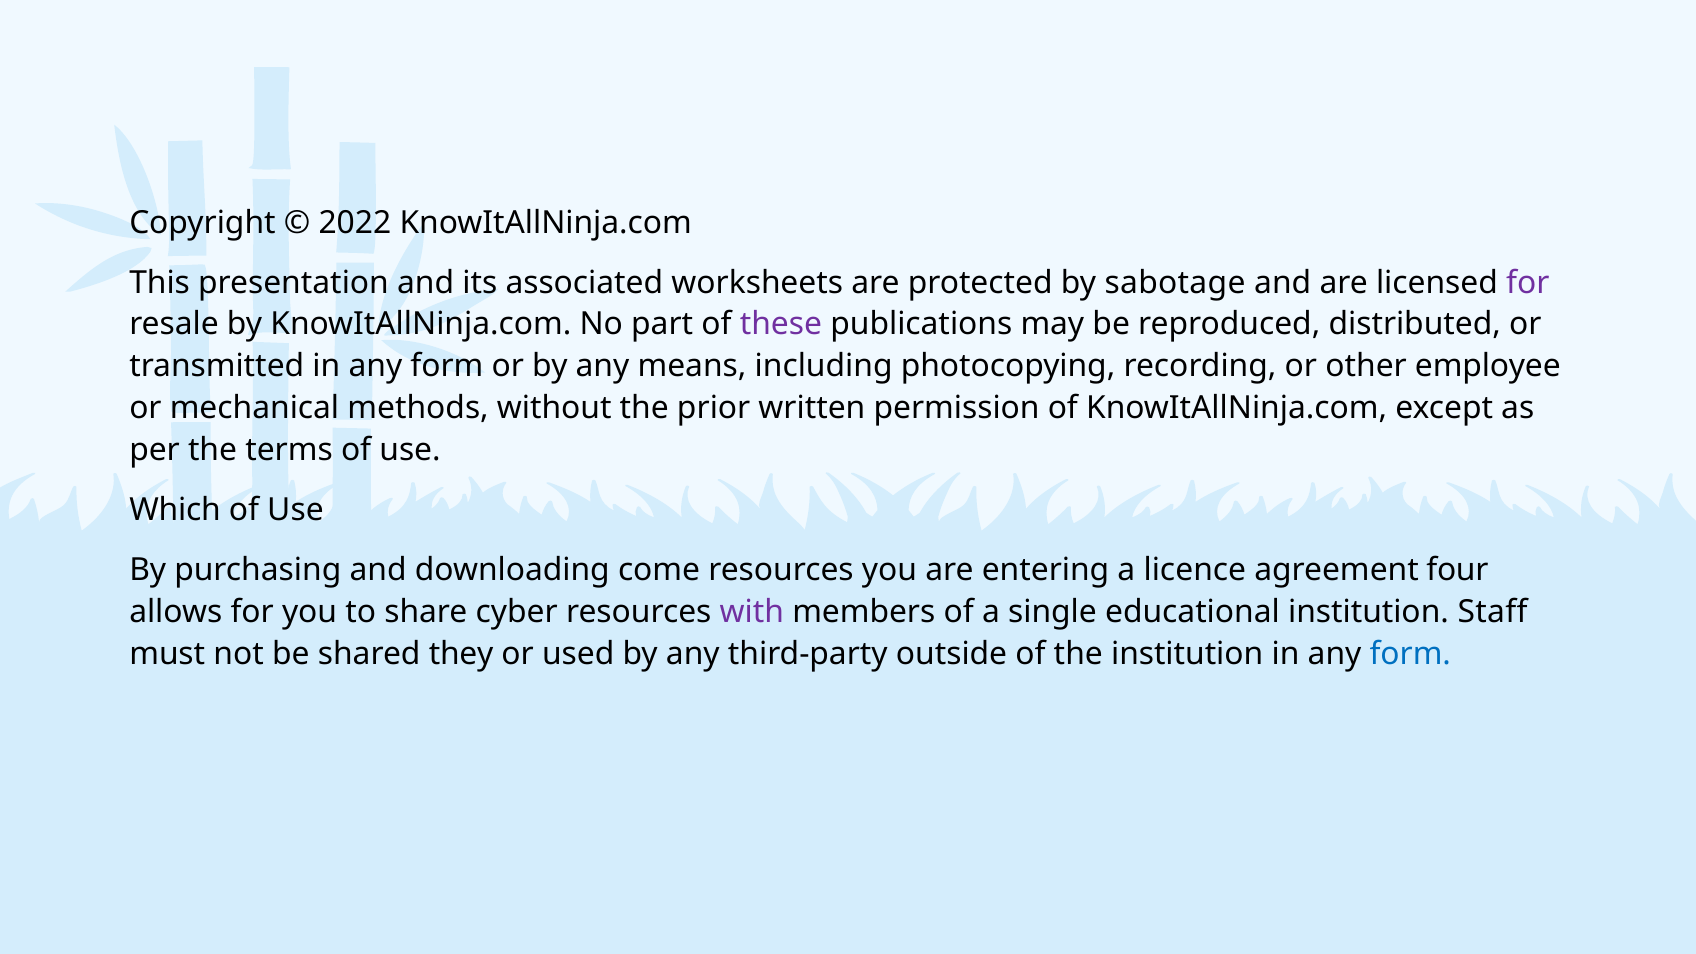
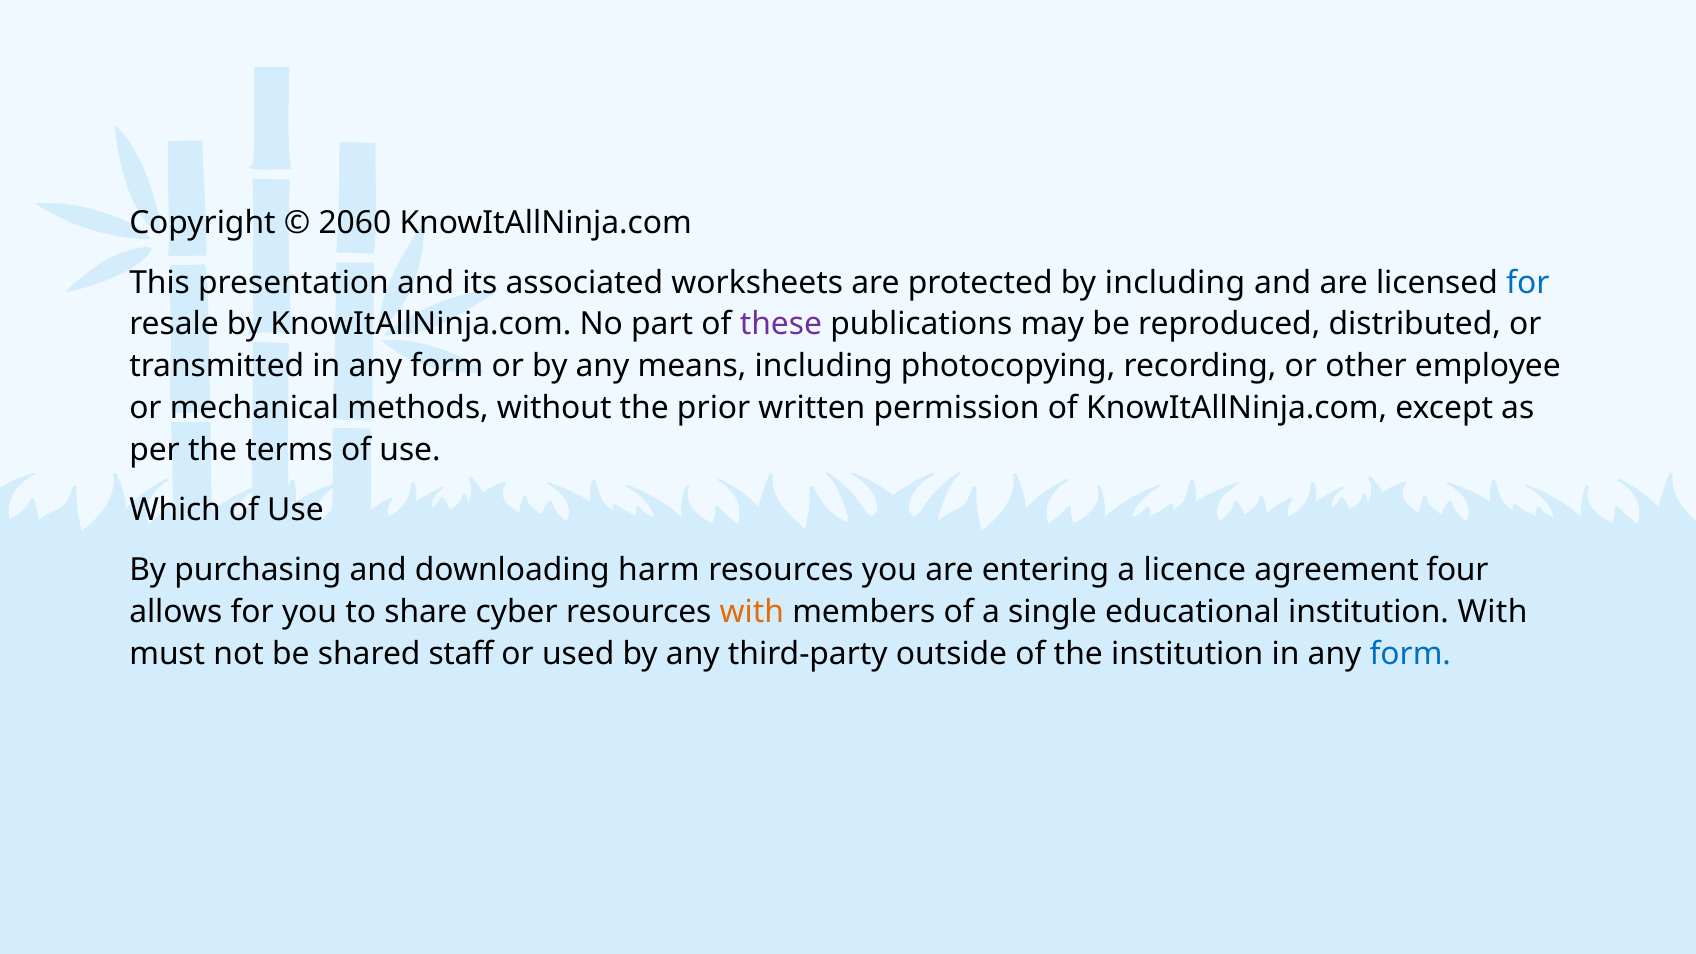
2022: 2022 -> 2060 (355, 223)
by sabotage: sabotage -> including (1175, 283)
for colour: purple -> blue (1528, 283)
come: come -> harm (659, 570)
with colour: purple -> orange (752, 612)
institution Staff: Staff -> With (1492, 612)
they: they -> staff (461, 654)
